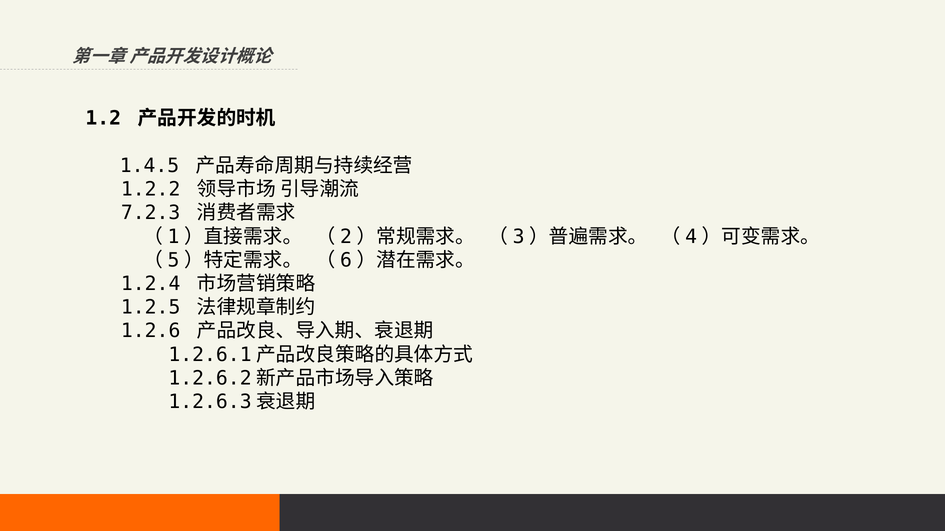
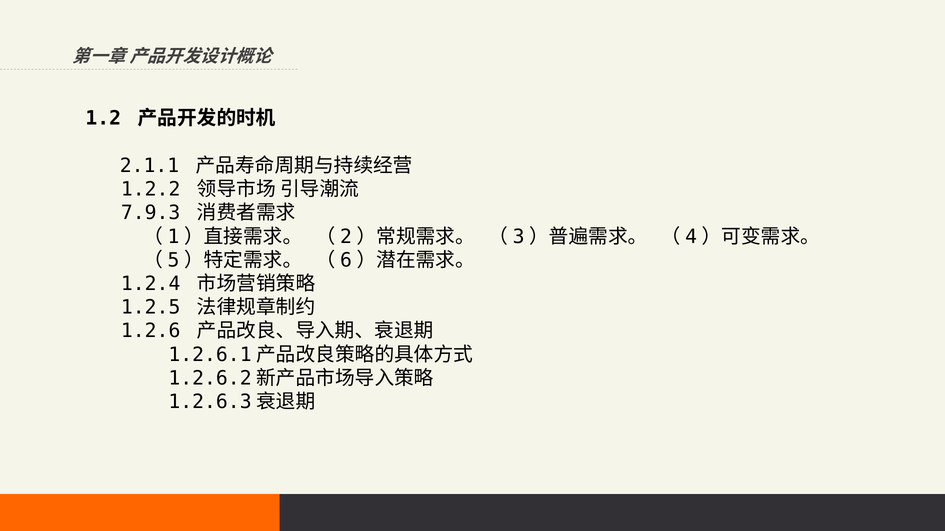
1.4.5: 1.4.5 -> 2.1.1 (149, 166)
7.2.3: 7.2.3 -> 7.9.3 (151, 213)
